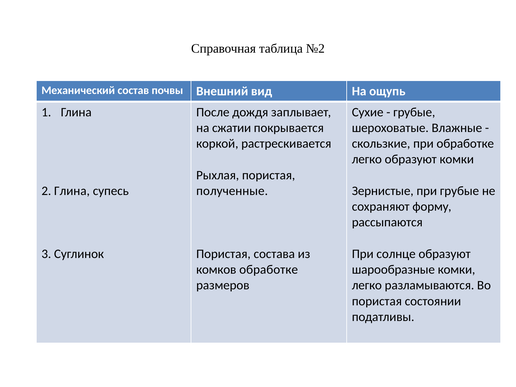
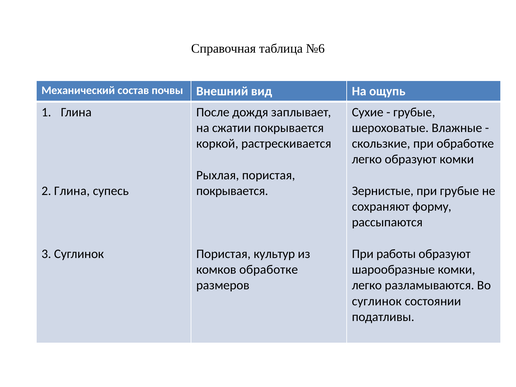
№2: №2 -> №6 (315, 49)
полученные: полученные -> покрывается (232, 191)
состава: состава -> культур (274, 254)
солнце: солнце -> работы (396, 254)
пористая: пористая -> суглинок (377, 301)
